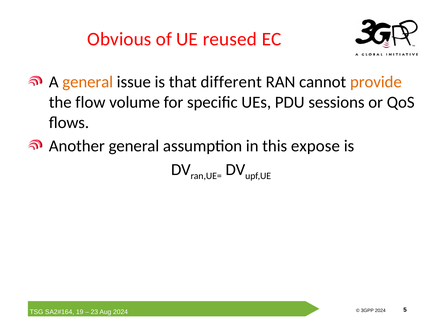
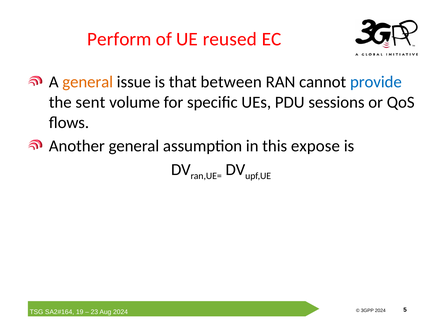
Obvious: Obvious -> Perform (119, 39)
different: different -> between (231, 82)
provide colour: orange -> blue (376, 82)
flow: flow -> sent (90, 102)
